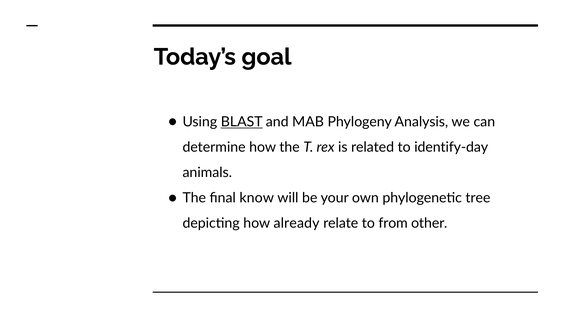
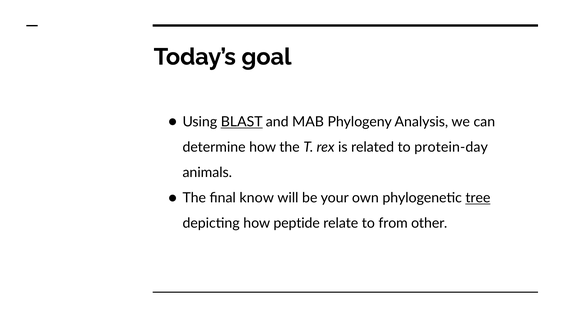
identify-day: identify-day -> protein-day (451, 147)
tree underline: none -> present (478, 198)
already: already -> peptide (297, 224)
